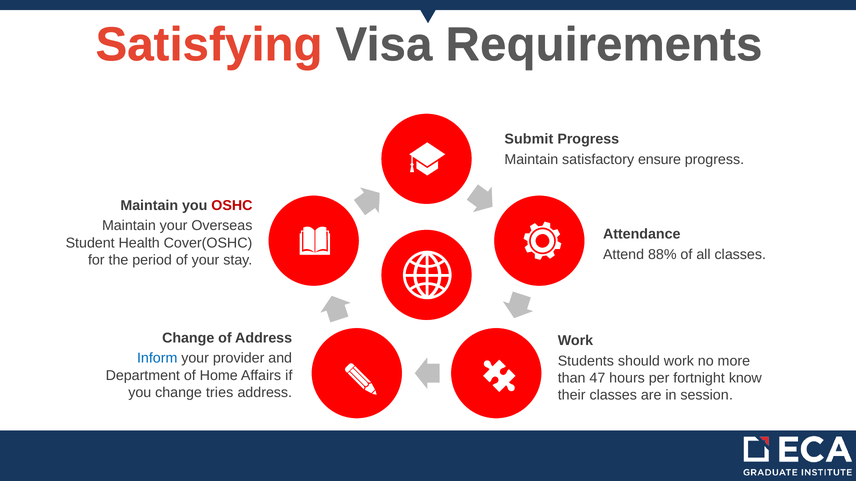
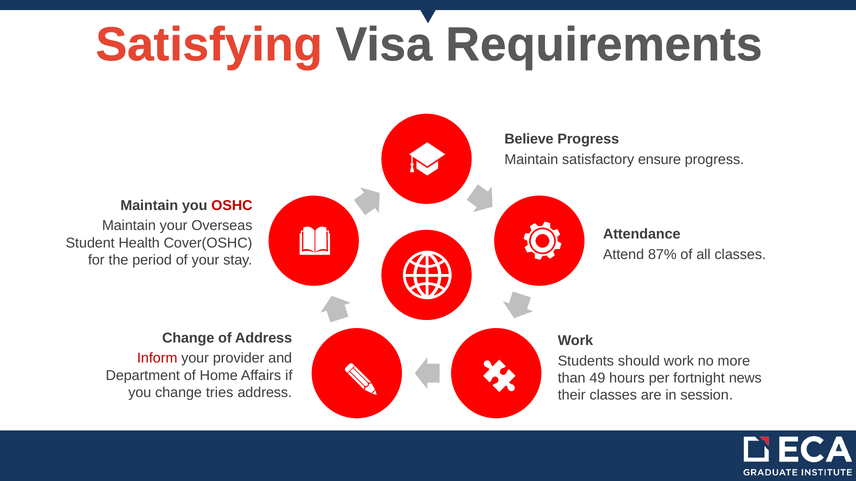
Submit: Submit -> Believe (529, 139)
88%: 88% -> 87% (662, 255)
Inform colour: blue -> red (157, 359)
47: 47 -> 49 (597, 378)
know: know -> news (745, 378)
